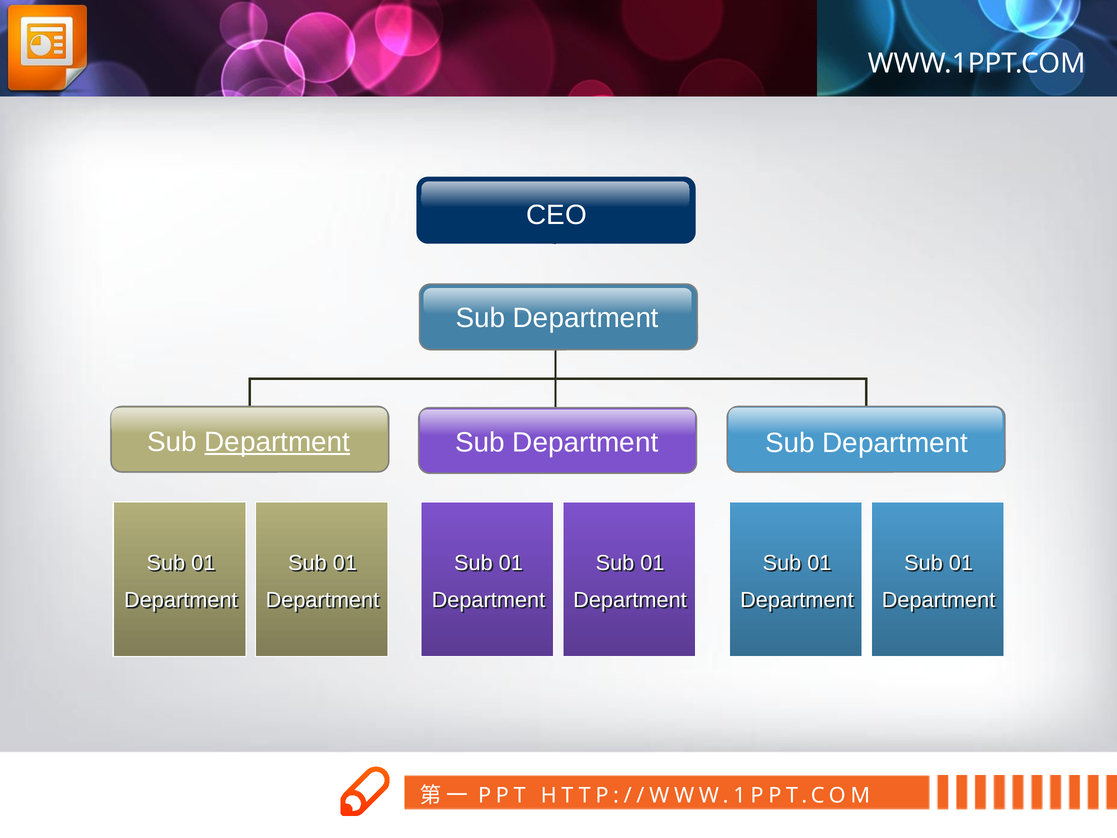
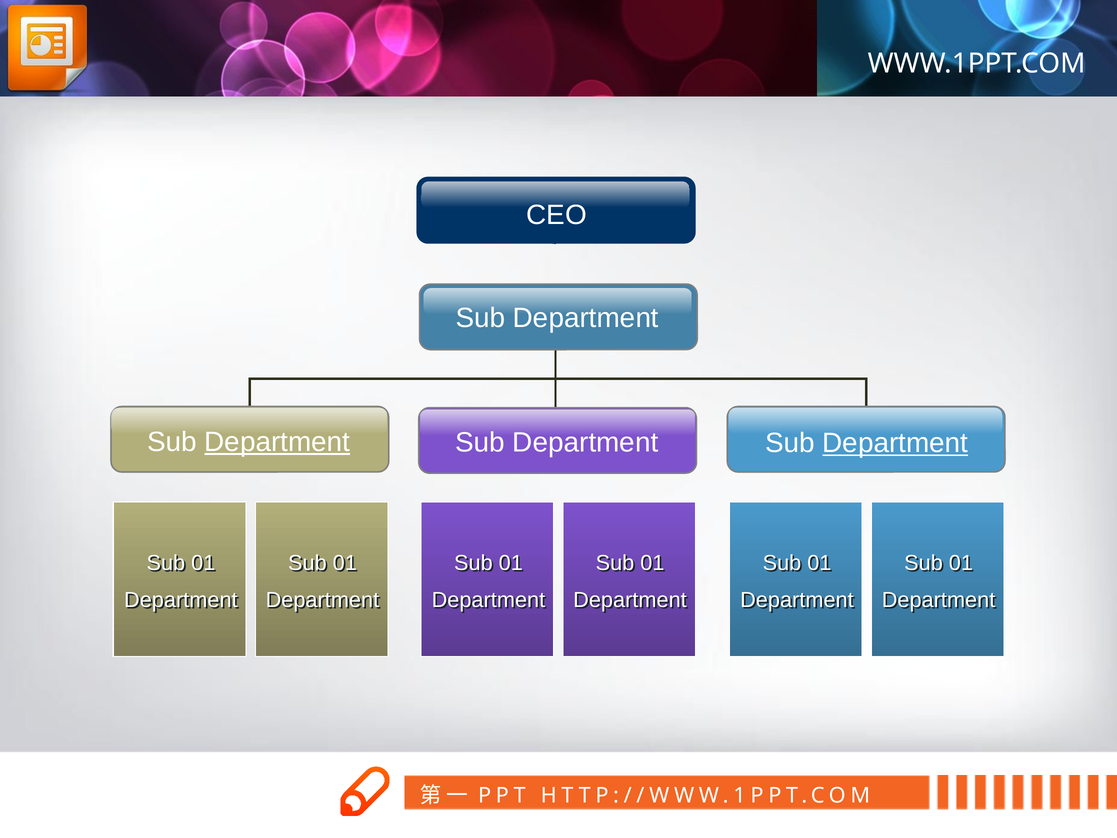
Department underline: none -> present (895, 443)
